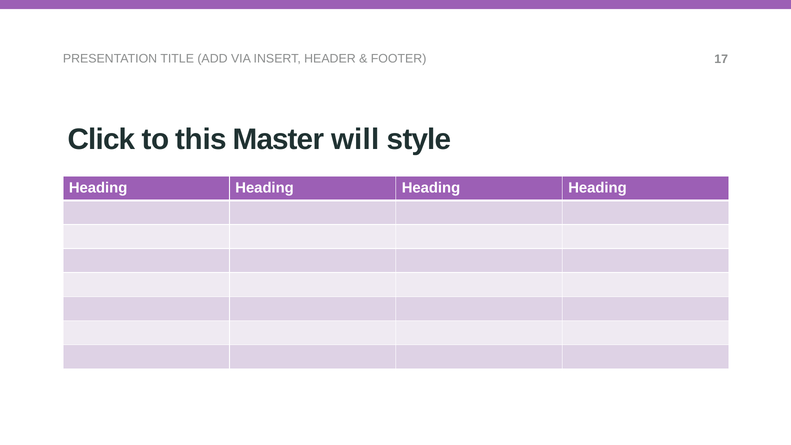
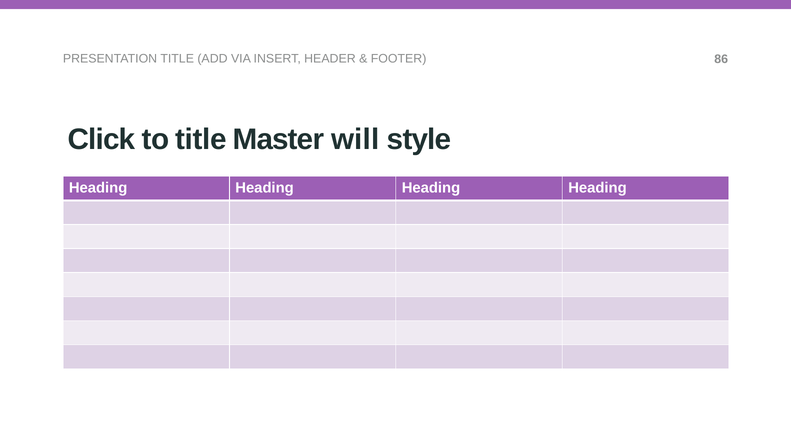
17: 17 -> 86 (721, 59)
to this: this -> title (201, 139)
